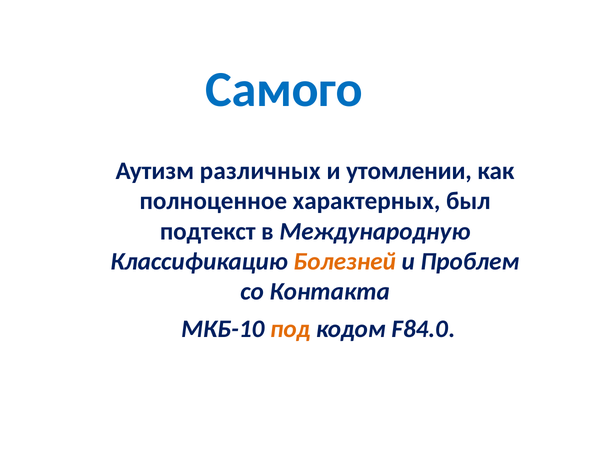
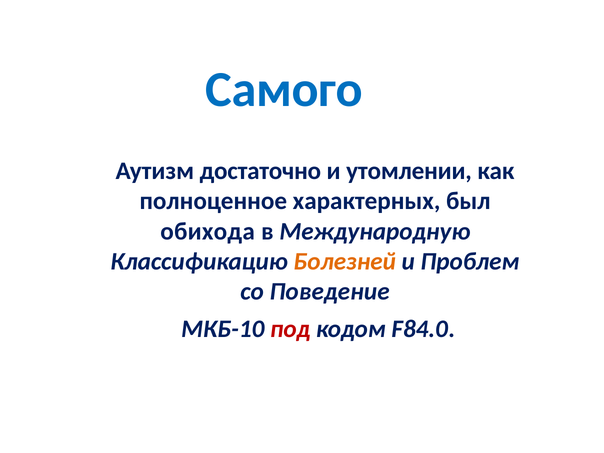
различных: различных -> достаточно (260, 171)
подтекст: подтекст -> обихода (208, 231)
Контакта: Контакта -> Поведение (330, 292)
под colour: orange -> red (290, 329)
